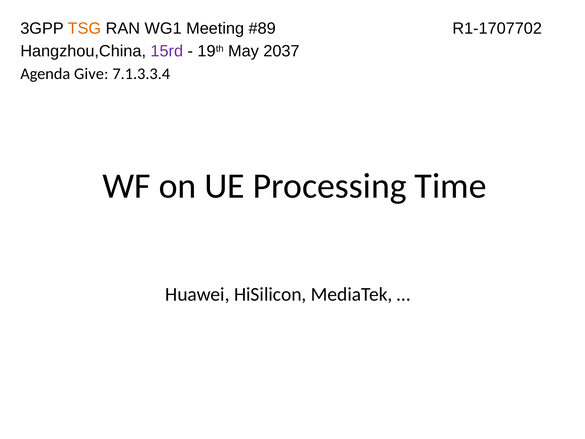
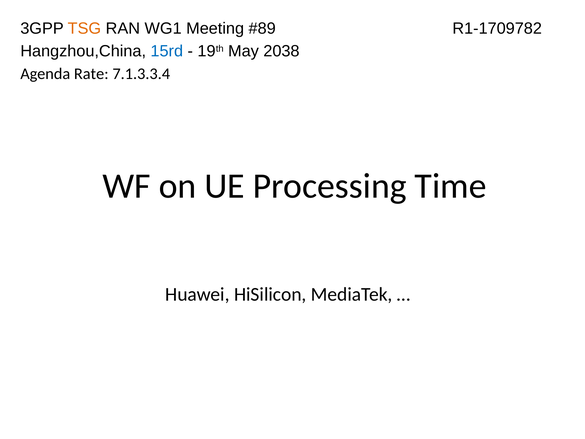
R1-1707702: R1-1707702 -> R1-1709782 (497, 28)
15rd colour: purple -> blue (167, 51)
2037: 2037 -> 2038 (281, 51)
Give: Give -> Rate (91, 74)
